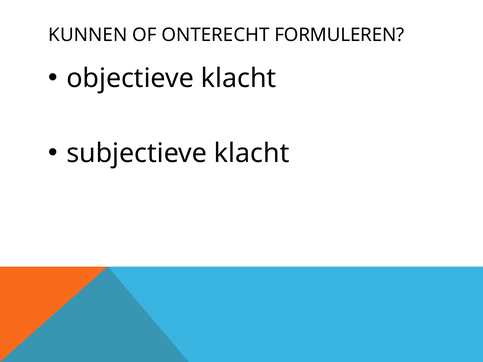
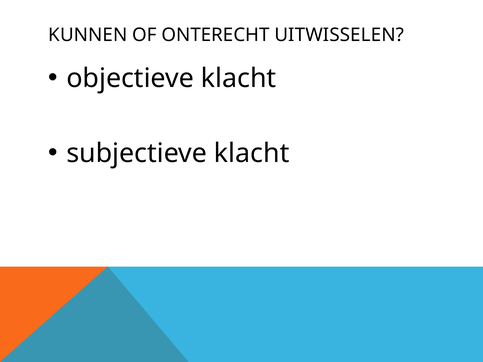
FORMULEREN: FORMULEREN -> UITWISSELEN (339, 35)
